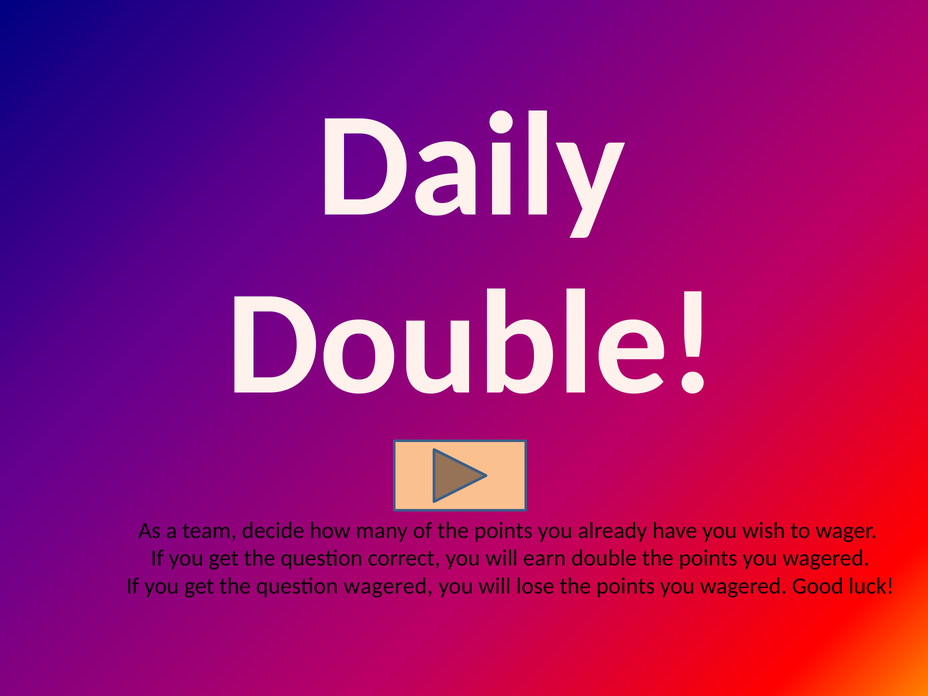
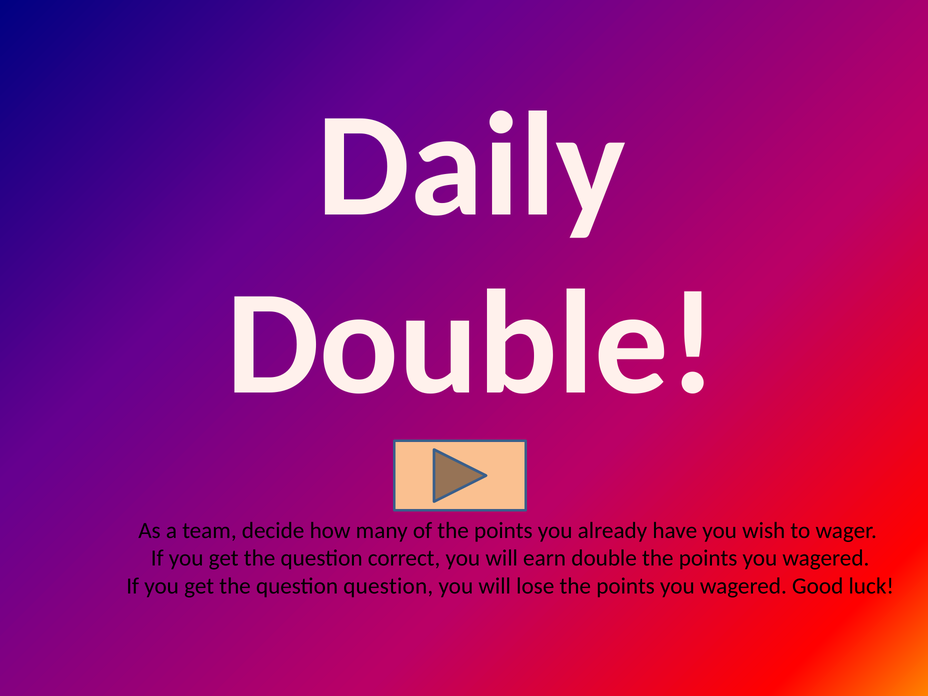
question wagered: wagered -> question (388, 586)
